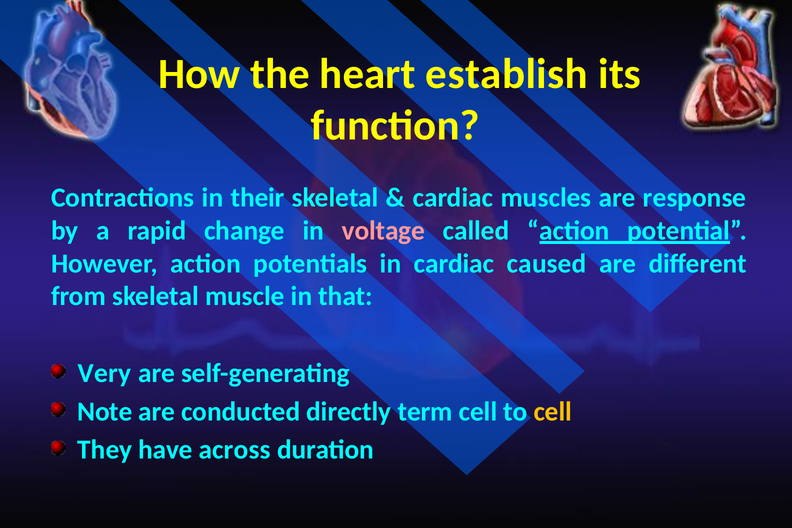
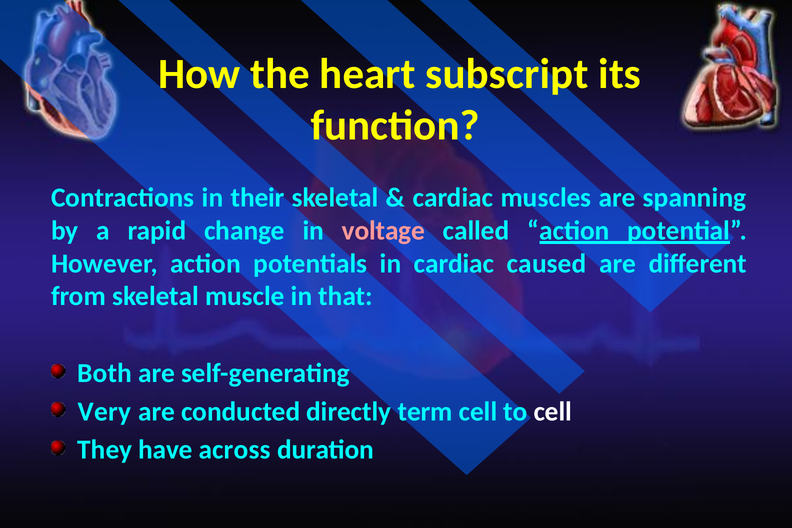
establish: establish -> subscript (507, 74)
response: response -> spanning (695, 198)
Very: Very -> Both (105, 373)
Note: Note -> Very (105, 412)
cell colour: yellow -> white (553, 412)
